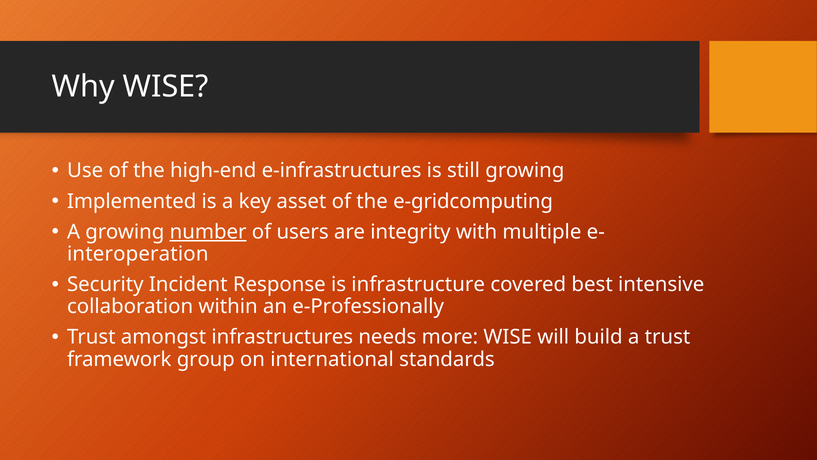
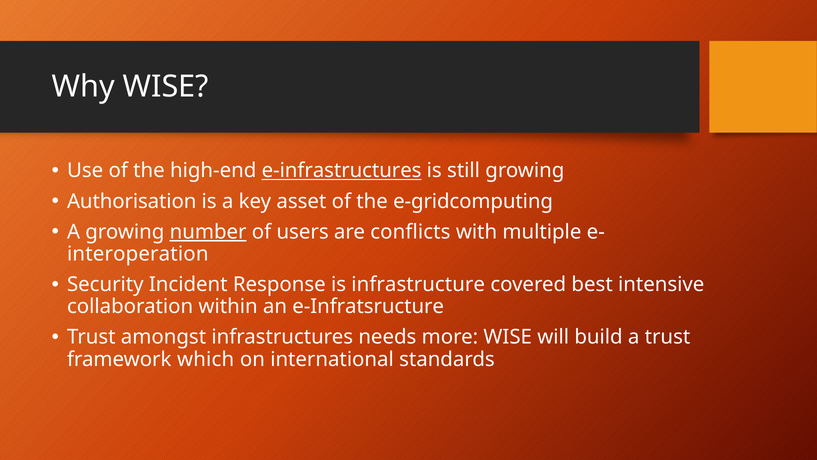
e-infrastructures underline: none -> present (342, 171)
Implemented: Implemented -> Authorisation (132, 201)
integrity: integrity -> conflicts (410, 232)
e-Professionally: e-Professionally -> e-Infratsructure (368, 306)
group: group -> which (206, 359)
